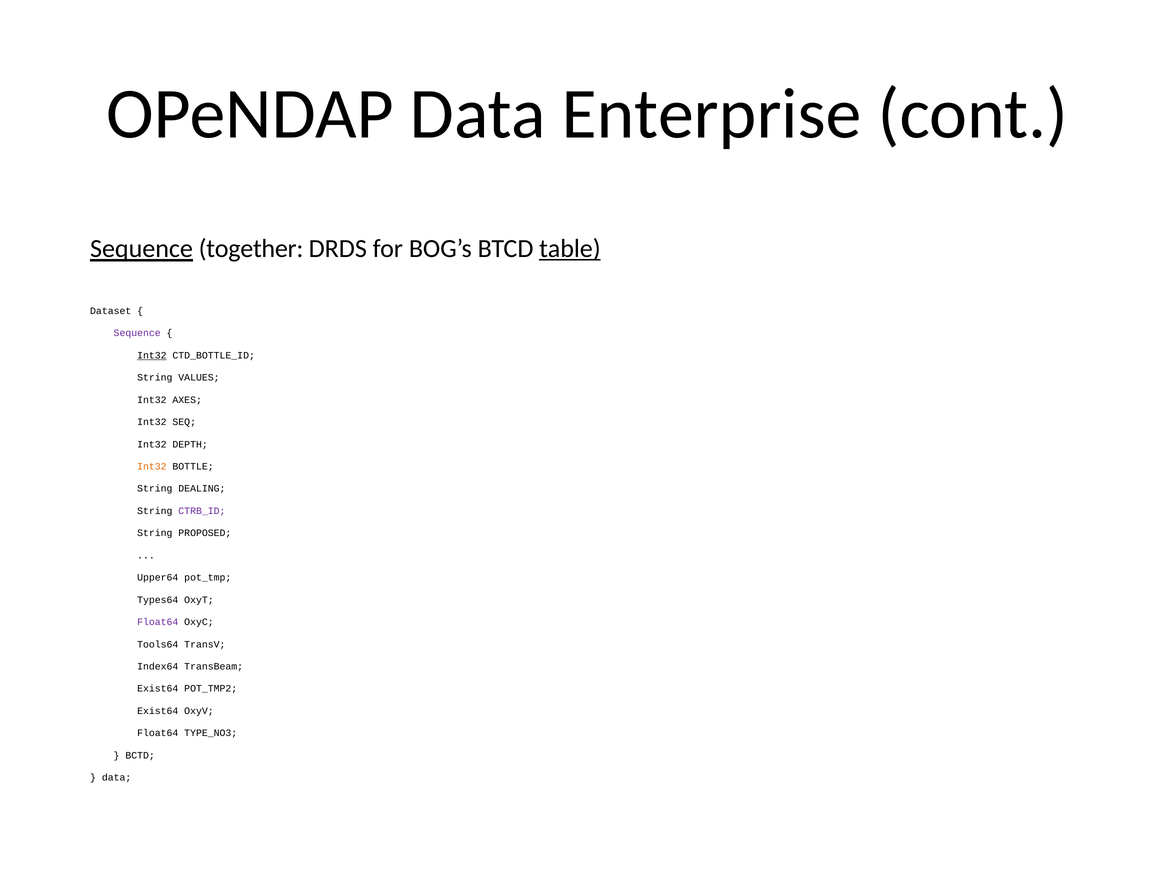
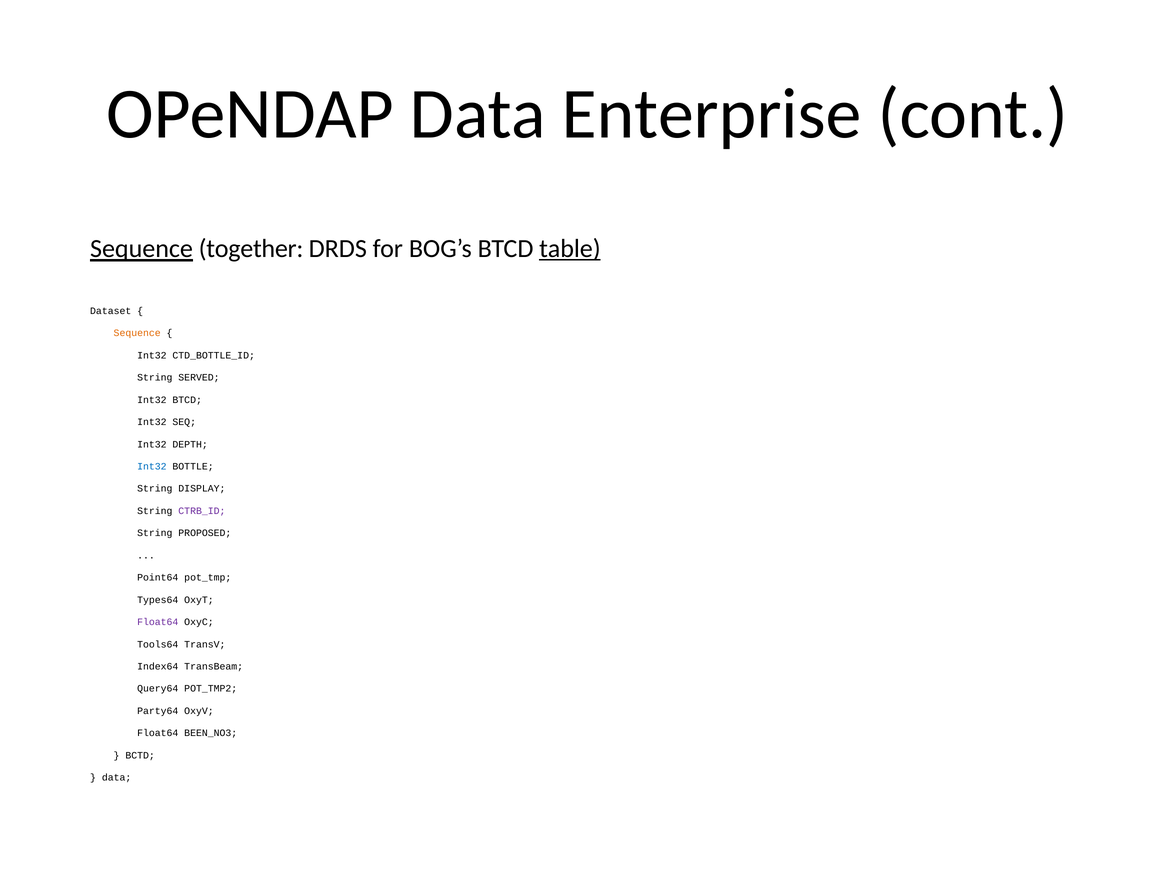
Sequence colour: purple -> orange (137, 333)
Int32 underline: present -> none (152, 355)
VALUES: VALUES -> SERVED (199, 378)
Int32 AXES: AXES -> BTCD (187, 400)
Int32 colour: orange -> blue (152, 467)
DEALING: DEALING -> DISPLAY (202, 489)
Upper64: Upper64 -> Point64 (158, 578)
Exist64: Exist64 -> Query64 (158, 689)
Exist64: Exist64 -> Party64 (158, 711)
TYPE_NO3: TYPE_NO3 -> BEEN_NO3 (211, 733)
